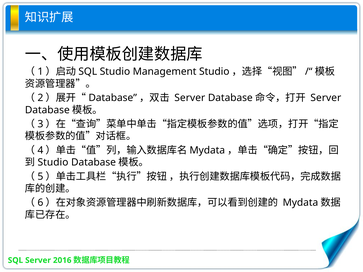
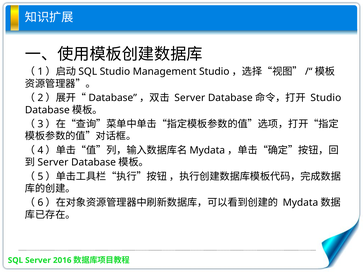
Server: Server -> Studio (326, 98)
Studio: Studio -> Server (53, 162)
